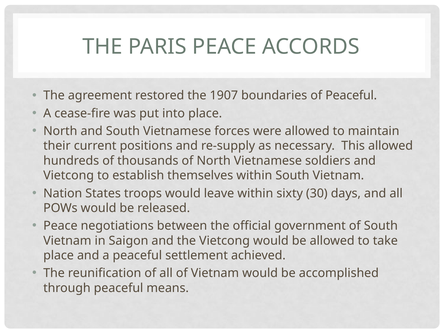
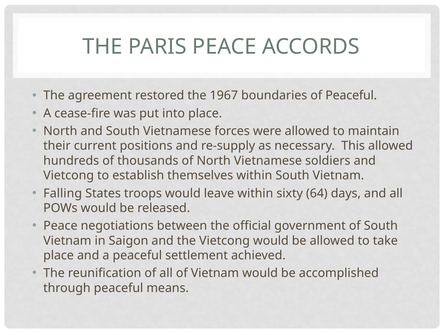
1907: 1907 -> 1967 (224, 96)
Nation: Nation -> Falling (63, 193)
30: 30 -> 64 (317, 193)
